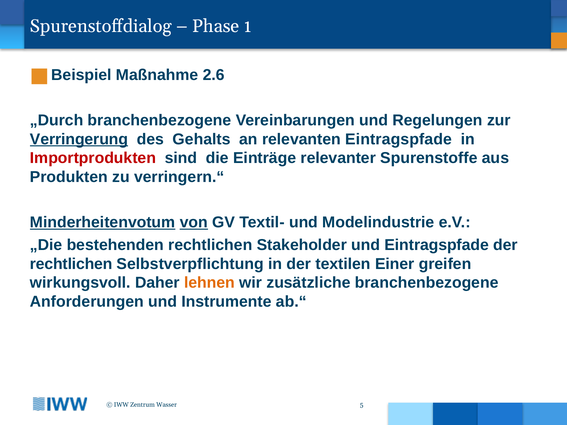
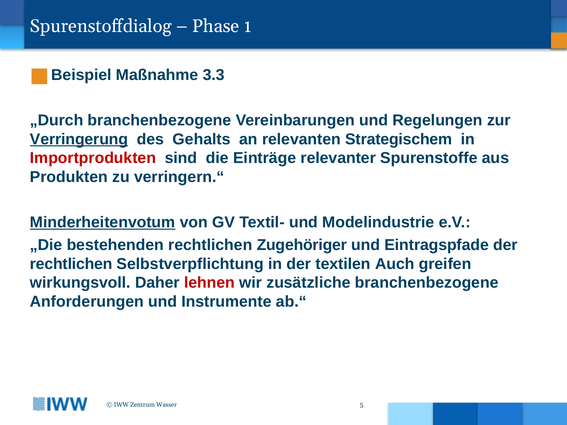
2.6: 2.6 -> 3.3 (214, 75)
relevanten Eintragspfade: Eintragspfade -> Strategischem (399, 139)
von underline: present -> none (194, 222)
Stakeholder: Stakeholder -> Zugehöriger (302, 245)
Einer: Einer -> Auch (395, 264)
lehnen colour: orange -> red (210, 283)
